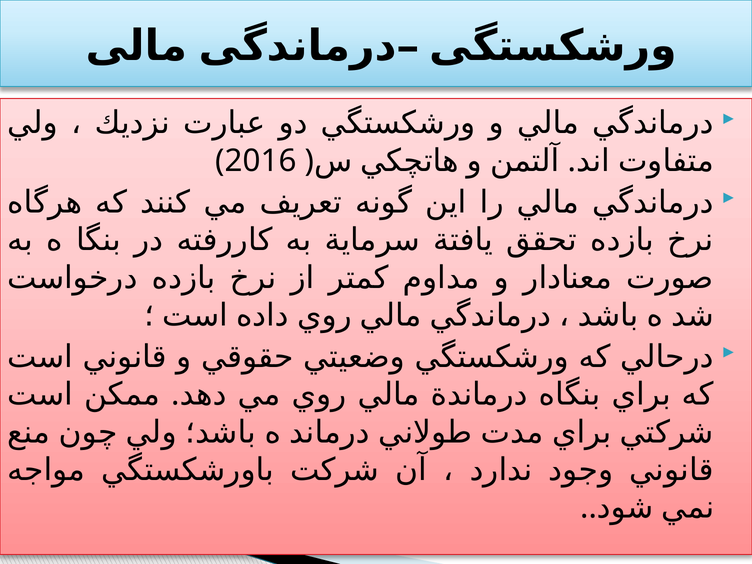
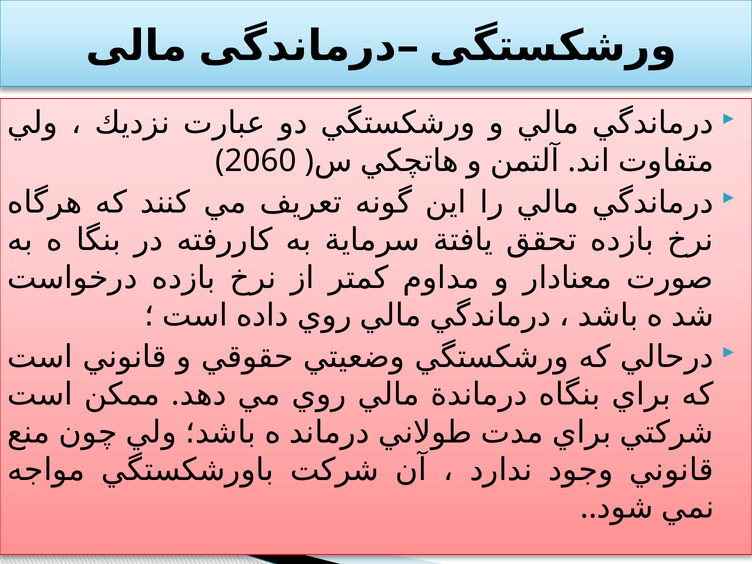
2016: 2016 -> 2060 (261, 161)
